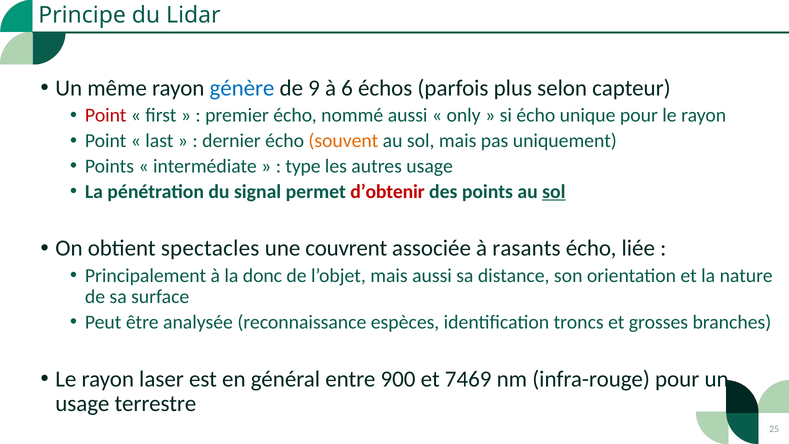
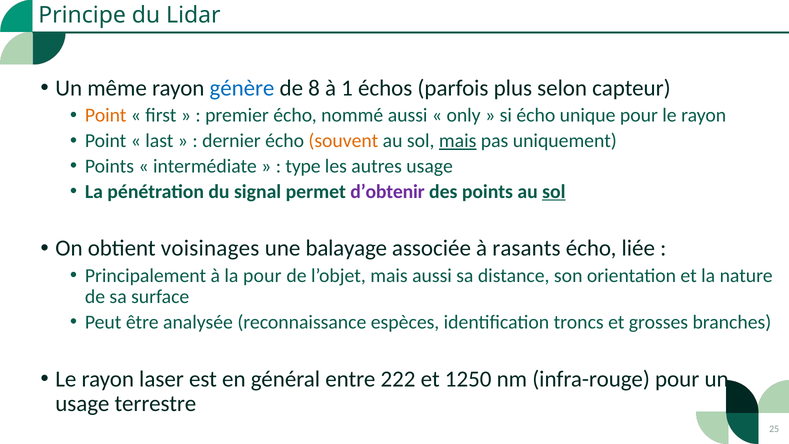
9: 9 -> 8 (314, 88)
6: 6 -> 1 (347, 88)
Point colour: red -> orange (106, 115)
mais underline: none -> present (458, 141)
d’obtenir colour: red -> purple (388, 192)
spectacles: spectacles -> voisinages (210, 248)
couvrent: couvrent -> balayage (346, 248)
la donc: donc -> pour (262, 275)
900: 900 -> 222 (398, 379)
7469: 7469 -> 1250 (468, 379)
